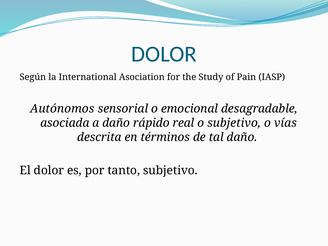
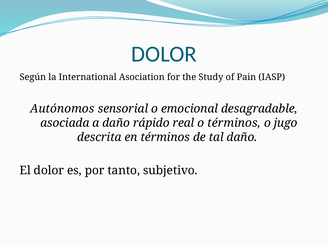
o subjetivo: subjetivo -> términos (234, 123)
vías: vías -> jugo (286, 123)
